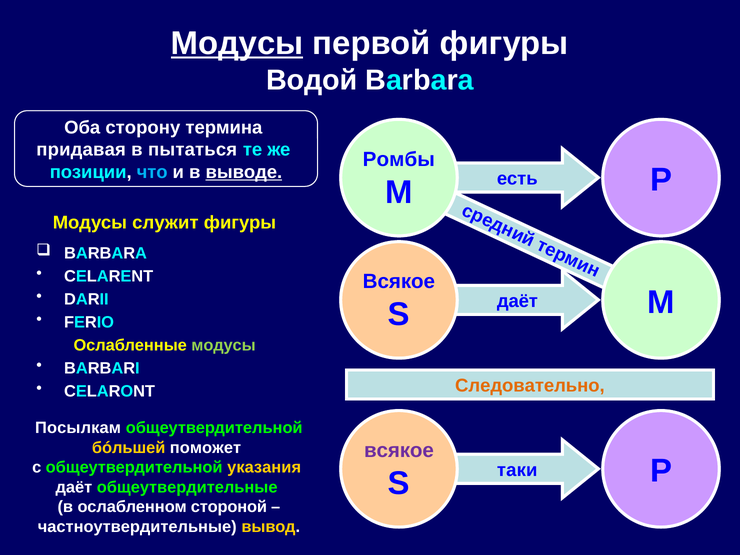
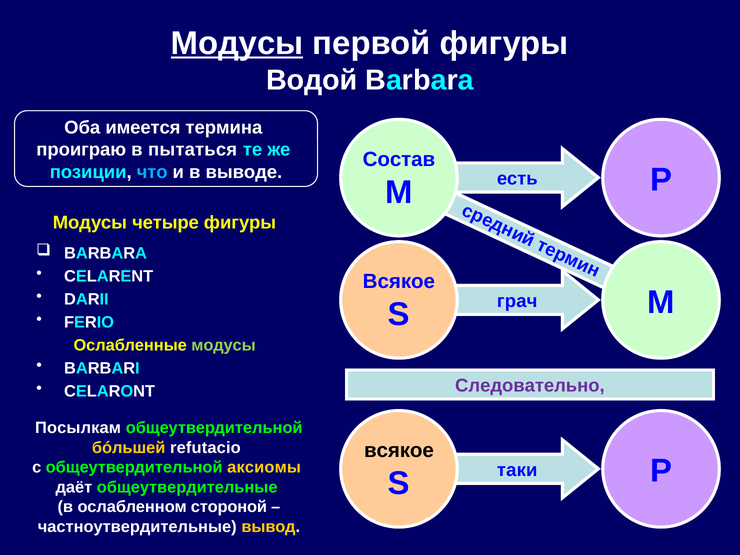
сторону: сторону -> имеется (143, 128)
придавая: придавая -> проиграю (81, 150)
Ромбы: Ромбы -> Состав (399, 159)
выводе underline: present -> none (244, 172)
служит: служит -> четыре (165, 223)
даёт: даёт -> грач (517, 301)
Следовательно colour: orange -> purple (530, 386)
поможет: поможет -> refutacio (205, 448)
всякое colour: purple -> black (399, 450)
указания: указания -> аксиомы (264, 468)
